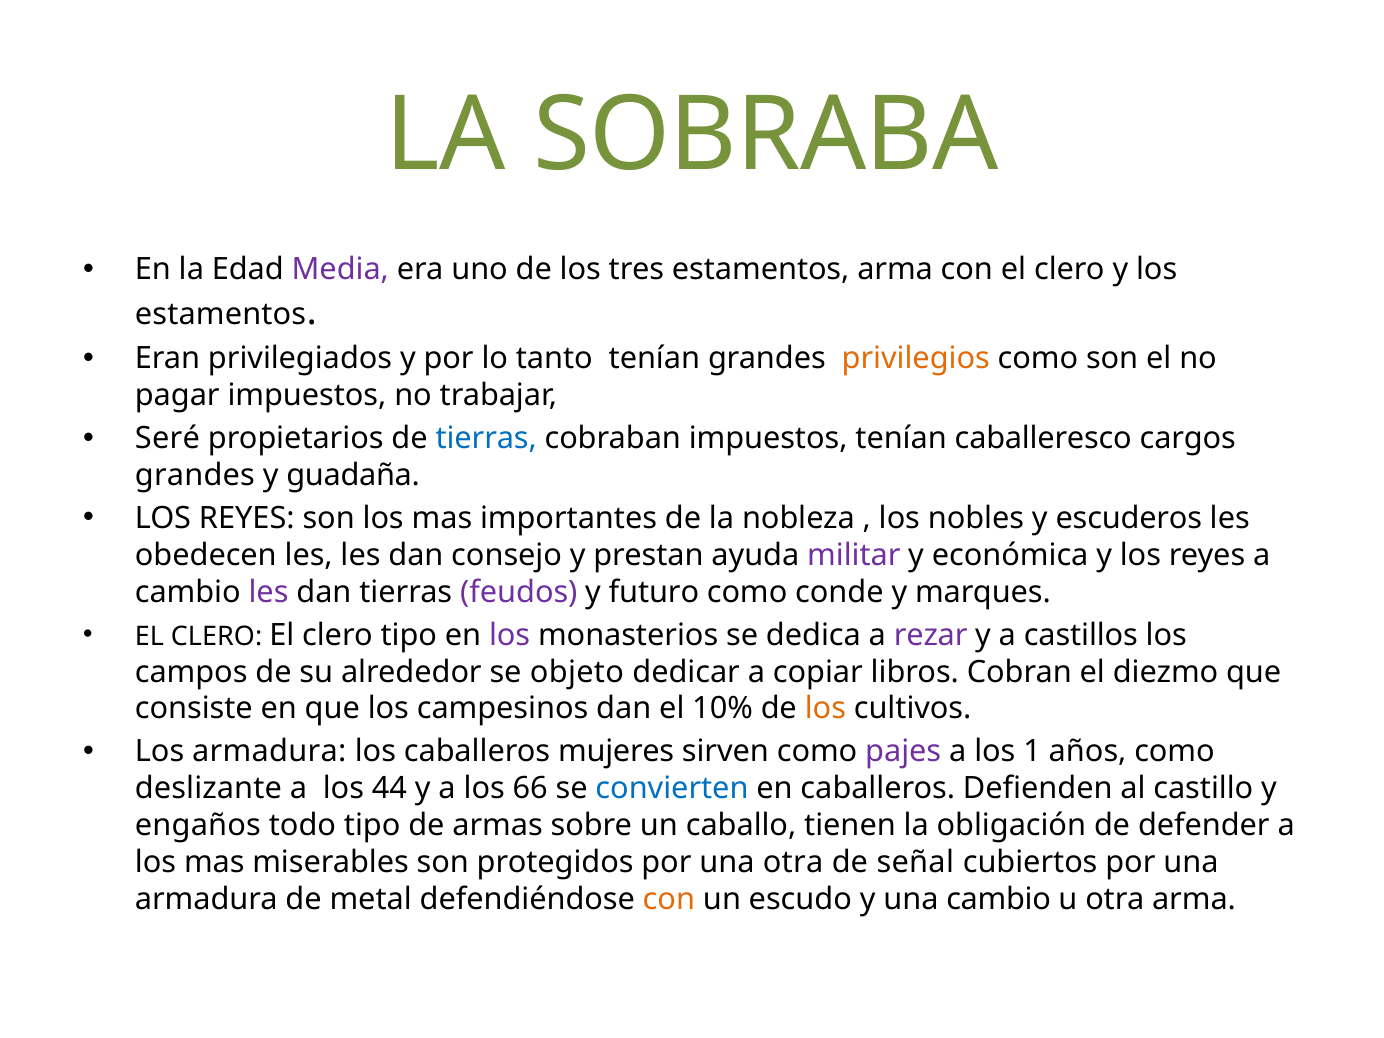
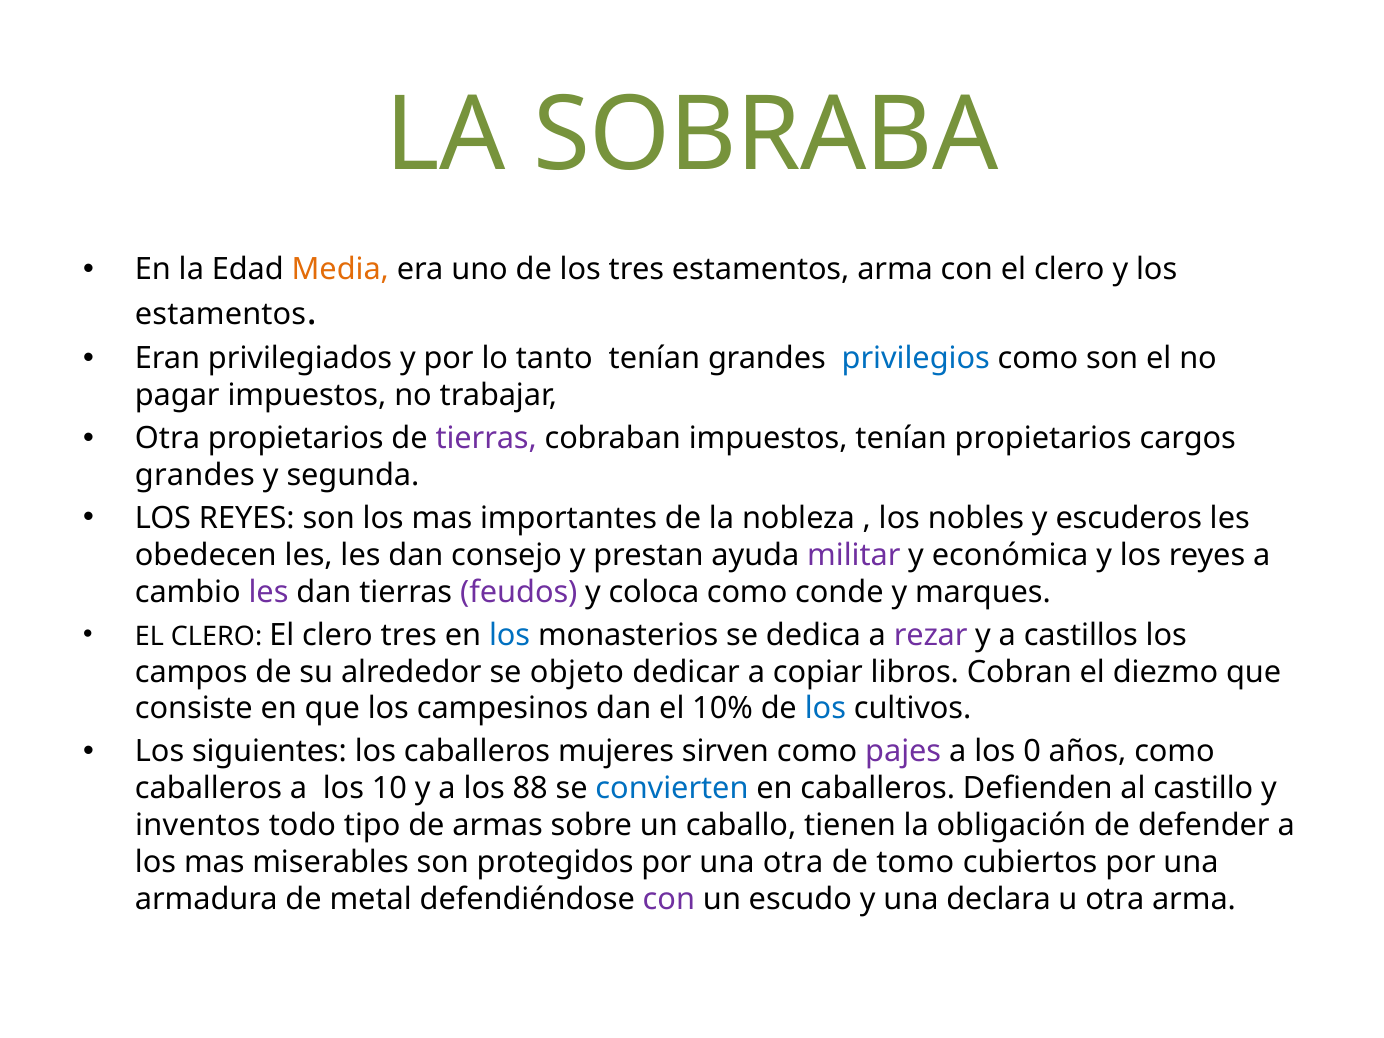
Media colour: purple -> orange (340, 270)
privilegios colour: orange -> blue (916, 359)
Seré: Seré -> Otra (168, 439)
tierras colour: blue -> purple (486, 439)
tenían caballeresco: caballeresco -> propietarios (1043, 439)
guadaña: guadaña -> segunda (353, 476)
futuro: futuro -> coloca (654, 592)
clero tipo: tipo -> tres (409, 635)
los colour: purple -> blue (510, 635)
los colour: orange -> blue (825, 709)
Los armadura: armadura -> siguientes (269, 752)
1: 1 -> 0 (1032, 752)
deslizante: deslizante -> caballeros (208, 789)
44: 44 -> 10 (389, 789)
66: 66 -> 88 (530, 789)
engaños: engaños -> inventos (198, 825)
señal: señal -> tomo (915, 862)
con colour: orange -> purple (669, 899)
una cambio: cambio -> declara (999, 899)
